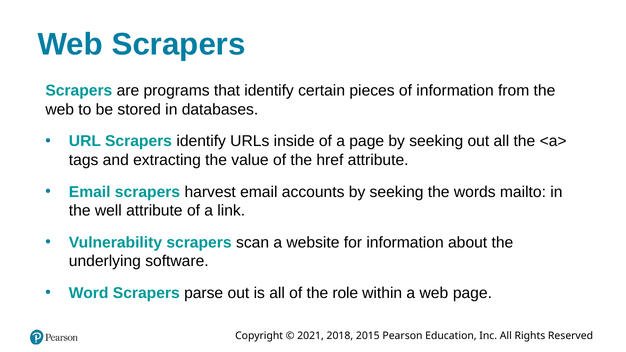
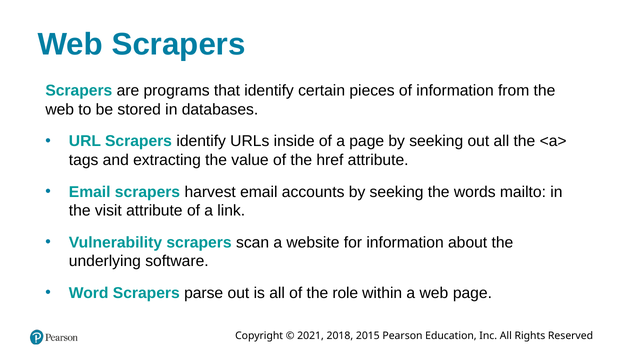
well: well -> visit (108, 211)
